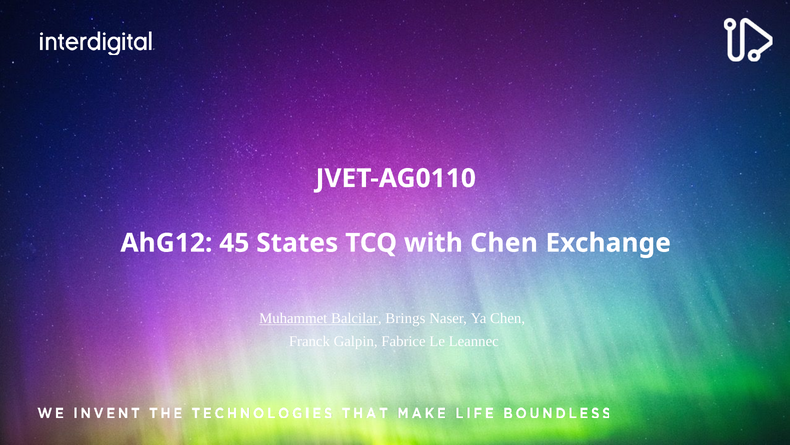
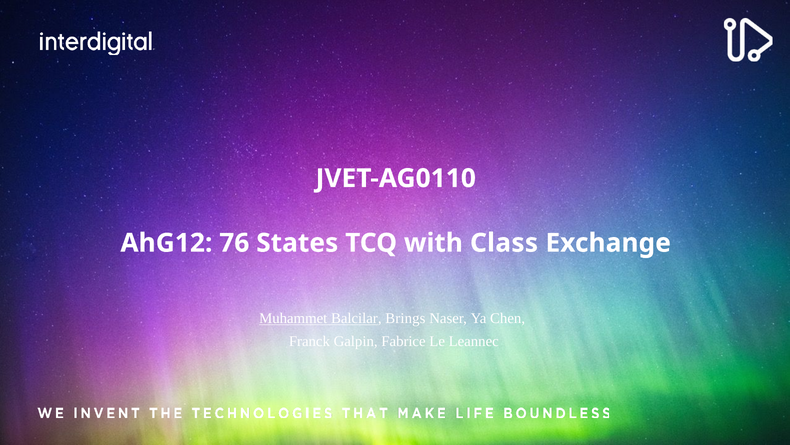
45: 45 -> 76 (234, 243)
with Chen: Chen -> Class (504, 243)
